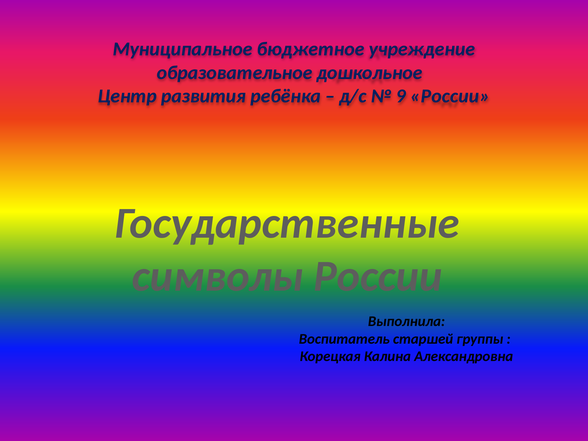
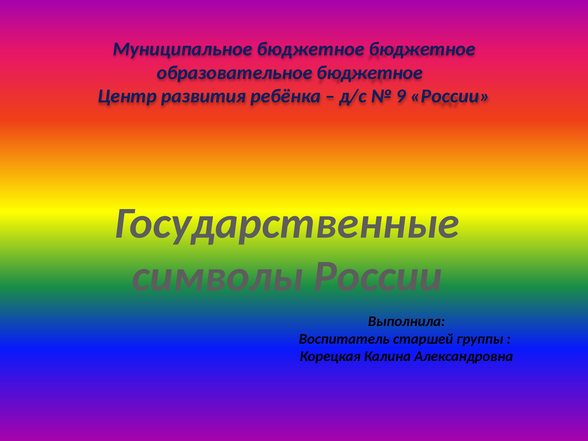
бюджетное учреждение: учреждение -> бюджетное (422, 49)
образовательное дошкольное: дошкольное -> бюджетное (370, 73)
